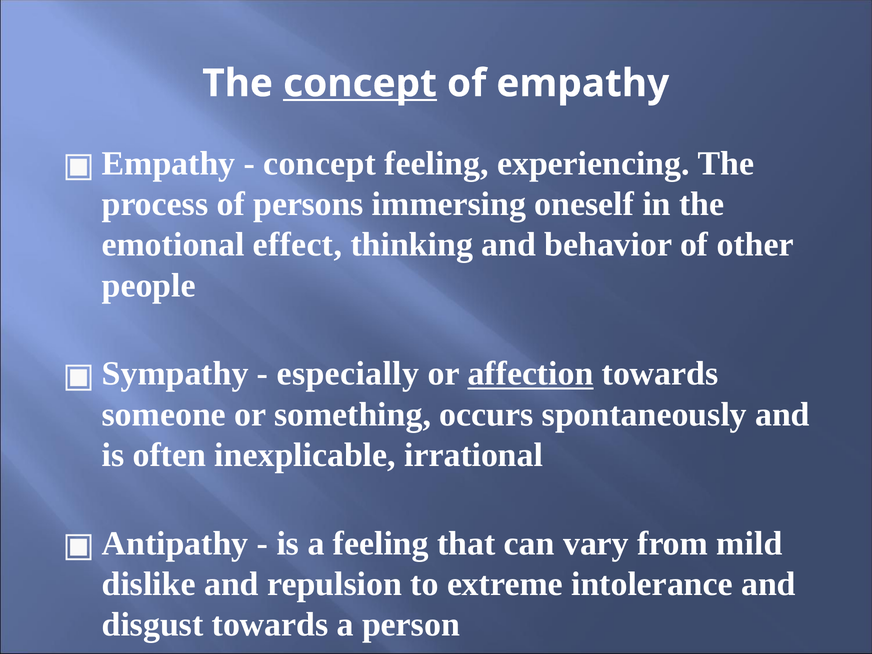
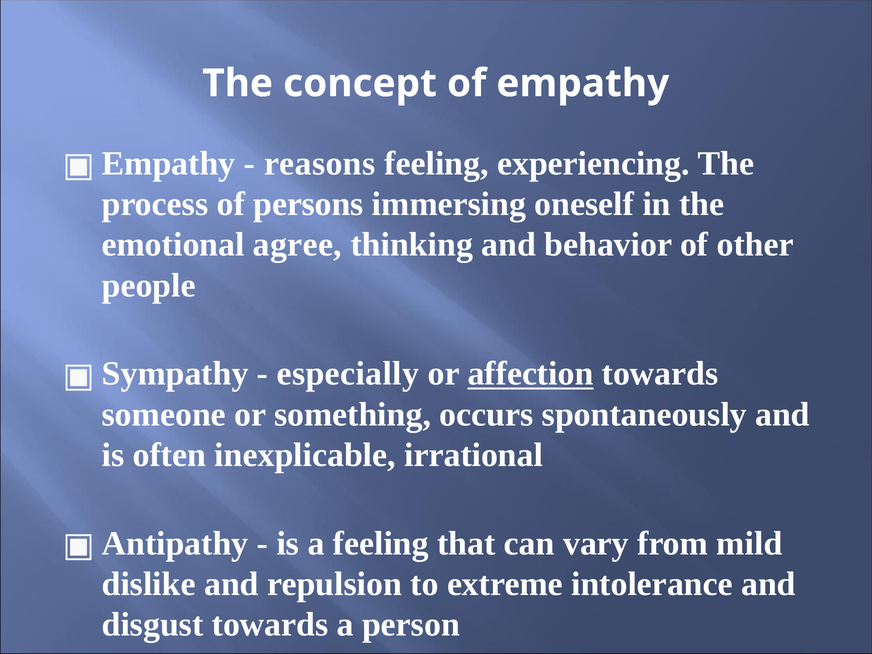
concept underline: present -> none (360, 83)
concept: concept -> reasons (320, 163)
effect: effect -> agree (297, 245)
